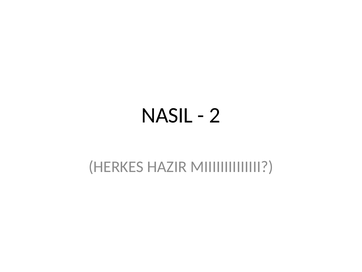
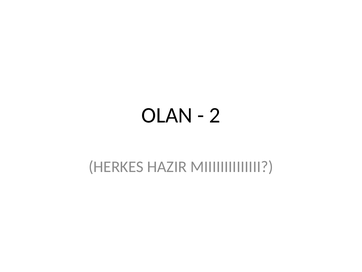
NASIL: NASIL -> OLAN (167, 115)
